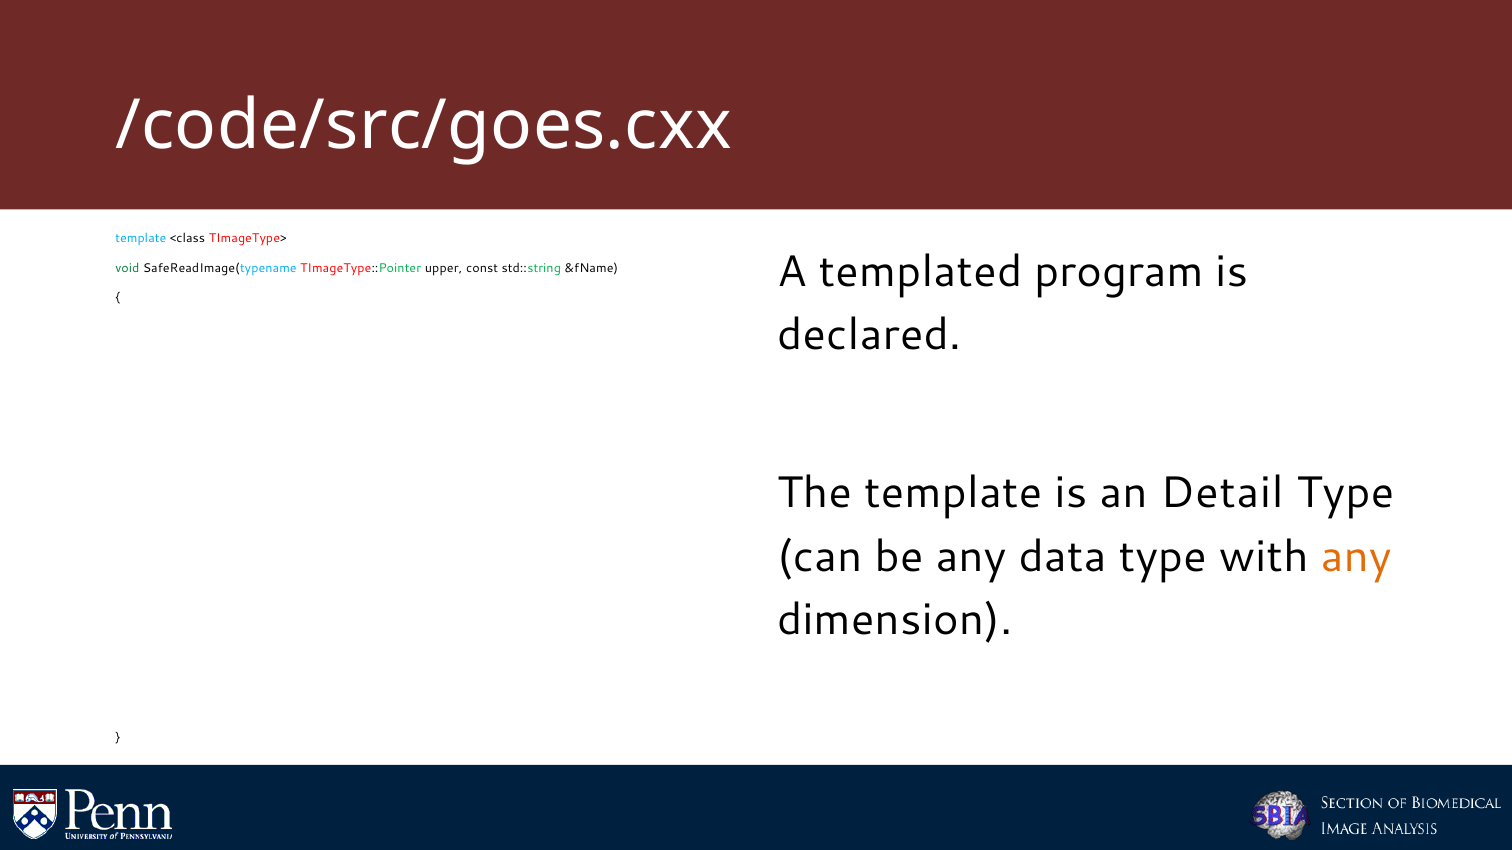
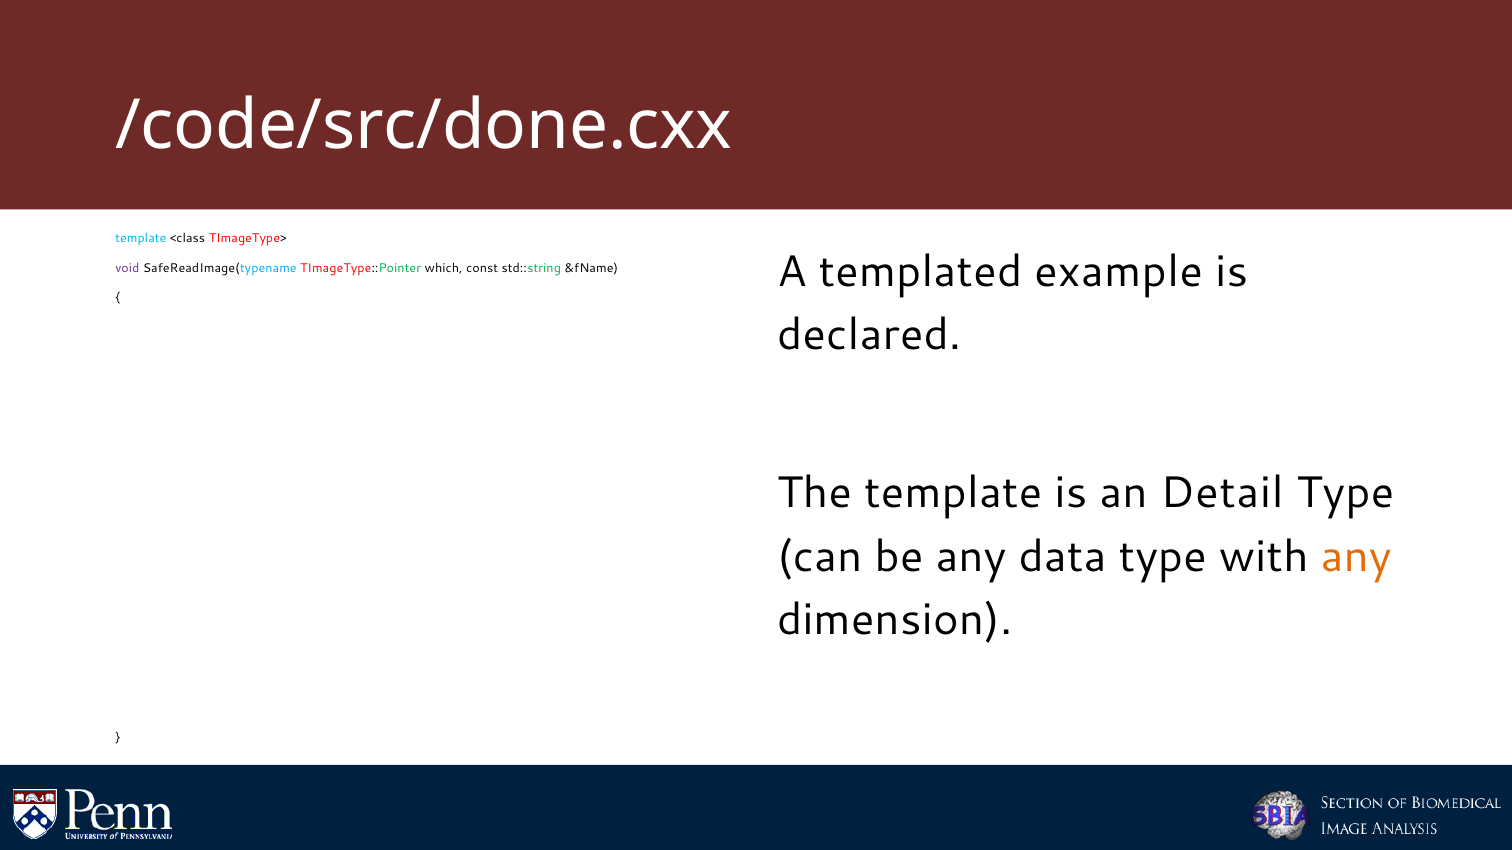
/code/src/goes.cxx: /code/src/goes.cxx -> /code/src/done.cxx (424, 126)
program: program -> example (1119, 272)
void colour: green -> purple (127, 268)
upper: upper -> which (444, 268)
